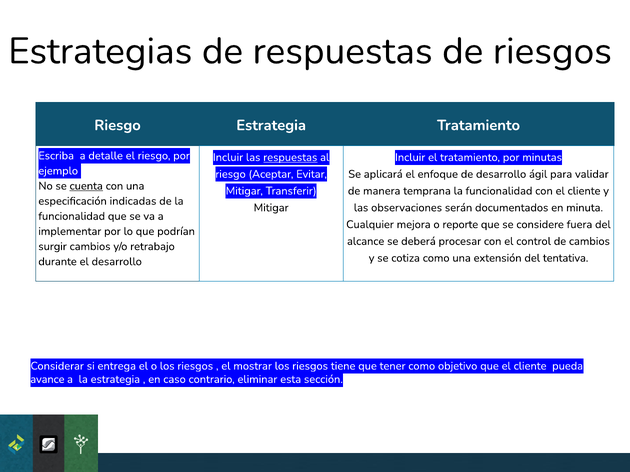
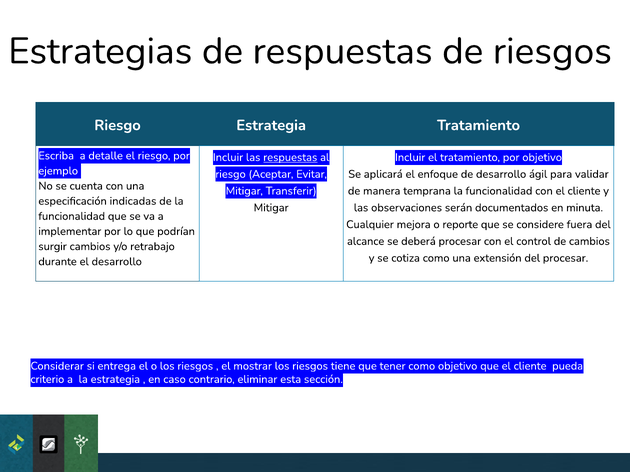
por minutas: minutas -> objetivo (542, 157)
cuenta underline: present -> none (86, 186)
del tentativa: tentativa -> procesar (566, 258)
avance: avance -> criterio (47, 380)
